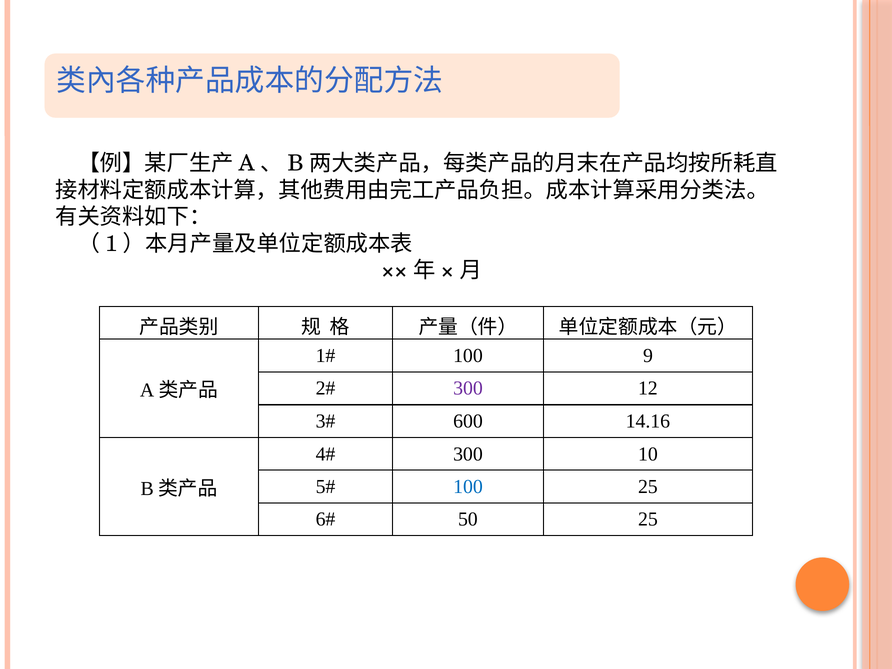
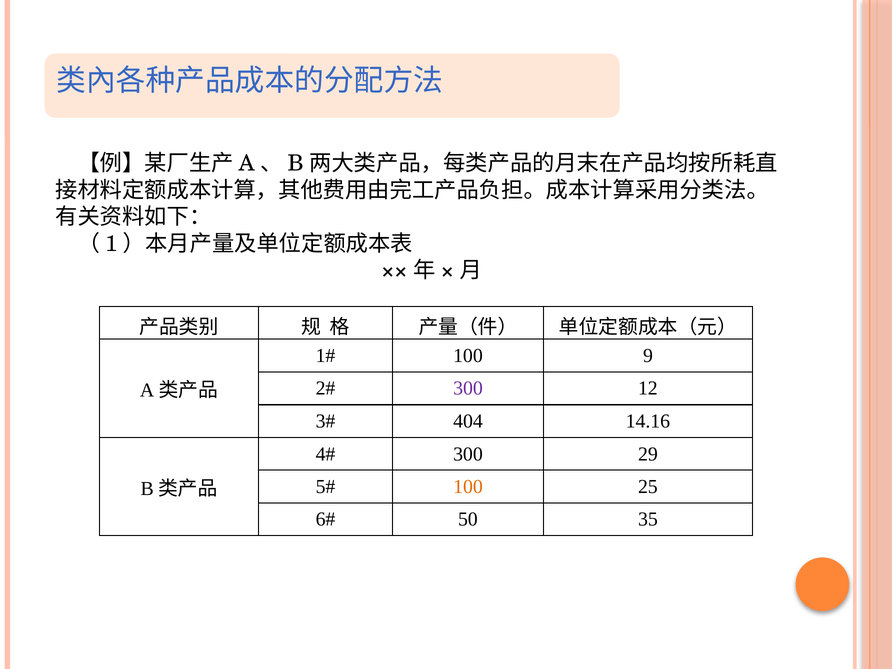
600: 600 -> 404 (468, 421)
10: 10 -> 29 (648, 454)
100 colour: blue -> orange (468, 487)
50 25: 25 -> 35 (648, 519)
